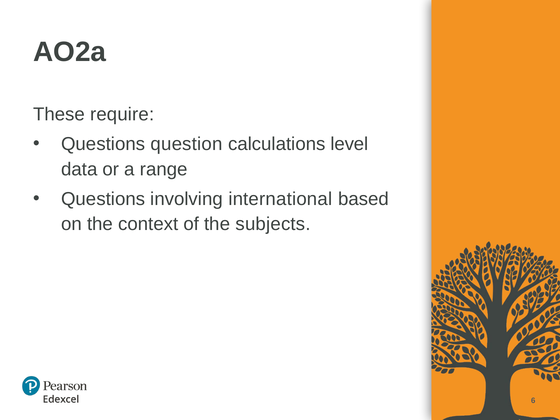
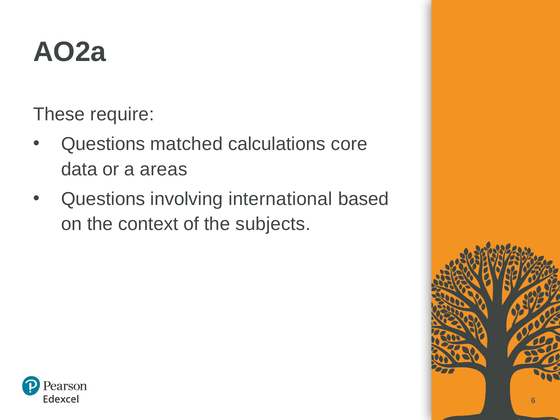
question: question -> matched (187, 144)
level: level -> core (349, 144)
range: range -> areas (164, 169)
